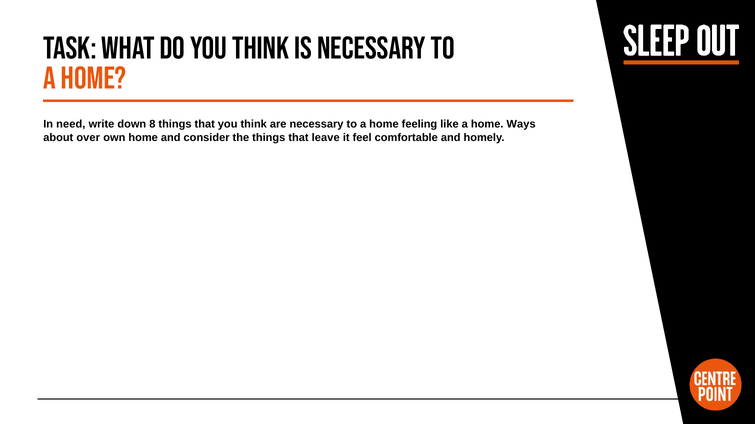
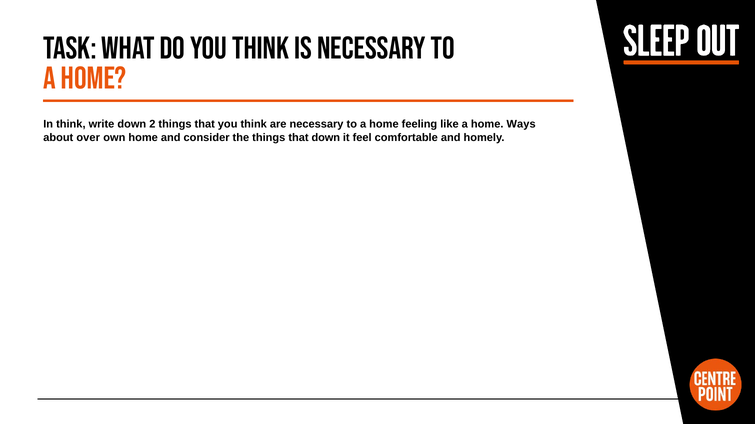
In need: need -> think (71, 124)
8: 8 -> 2 (152, 124)
that leave: leave -> down (326, 138)
